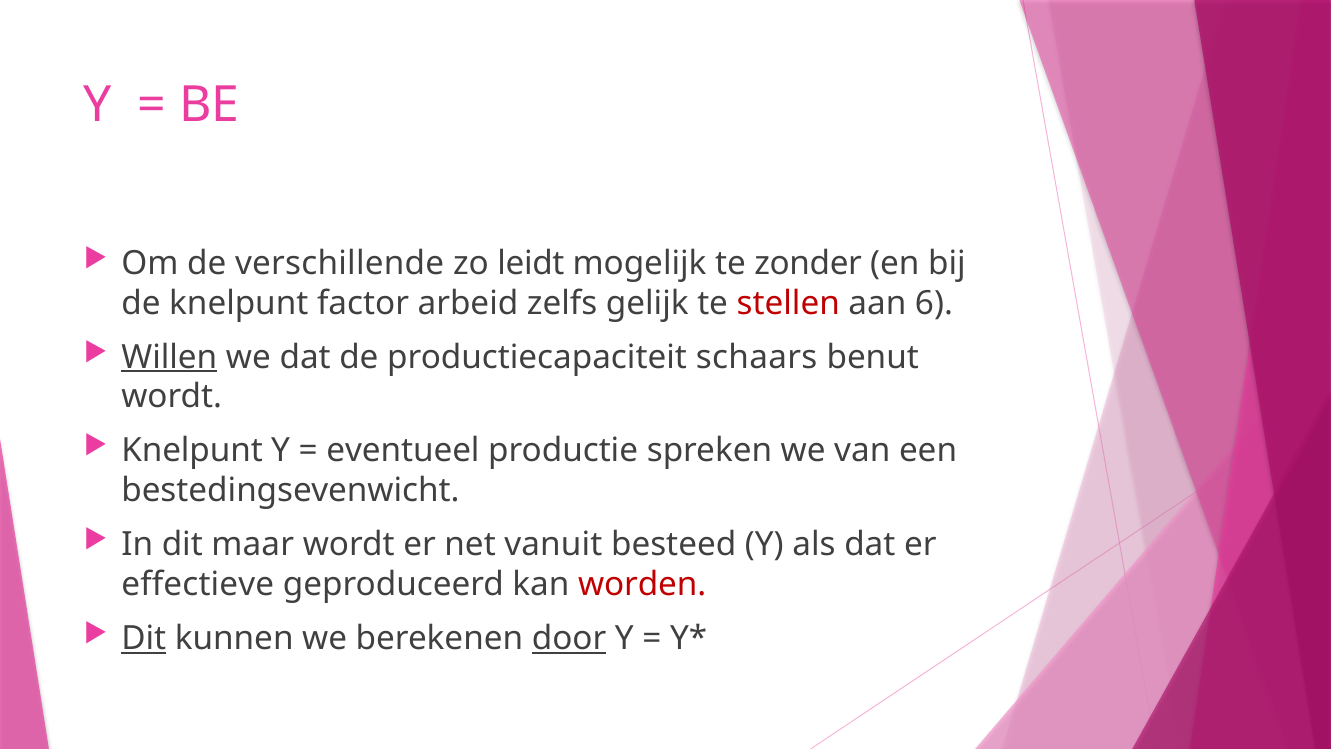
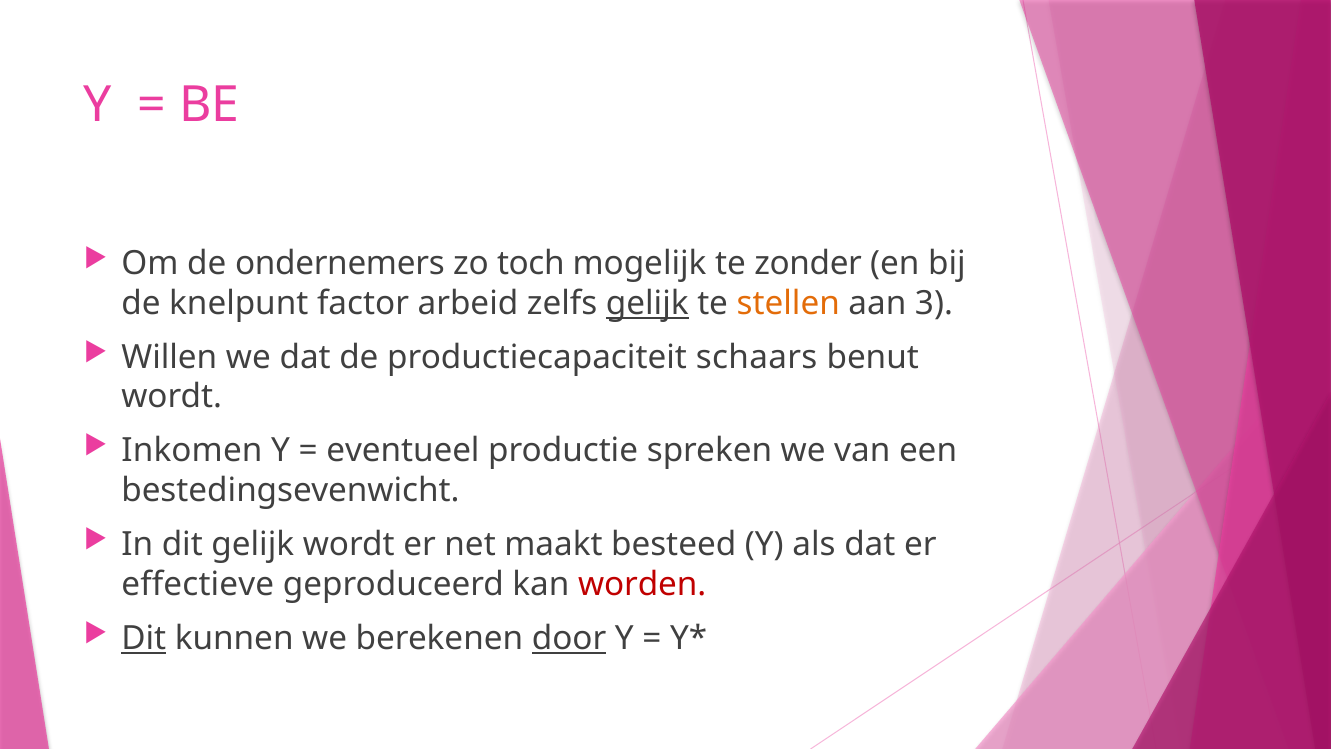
verschillende: verschillende -> ondernemers (340, 263)
leidt: leidt -> toch (531, 263)
gelijk underline: none -> present (647, 303)
stellen colour: red -> orange (788, 303)
6: 6 -> 3 (934, 303)
Willen underline: present -> none (169, 357)
Knelpunt: Knelpunt -> Inkomen (192, 451)
dit maar: maar -> gelijk (253, 544)
vanuit: vanuit -> maakt (553, 544)
